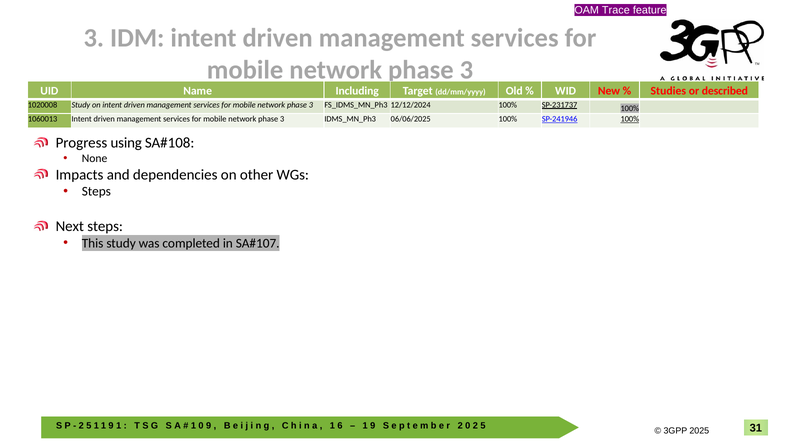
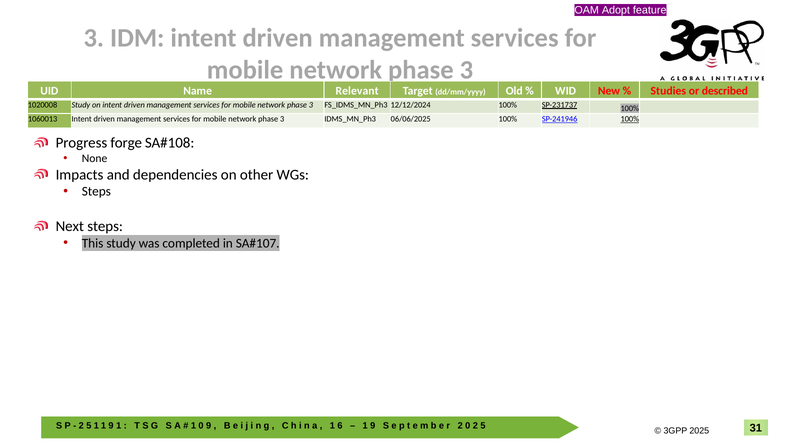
Trace: Trace -> Adopt (616, 10)
Including: Including -> Relevant (357, 91)
using: using -> forge (126, 143)
